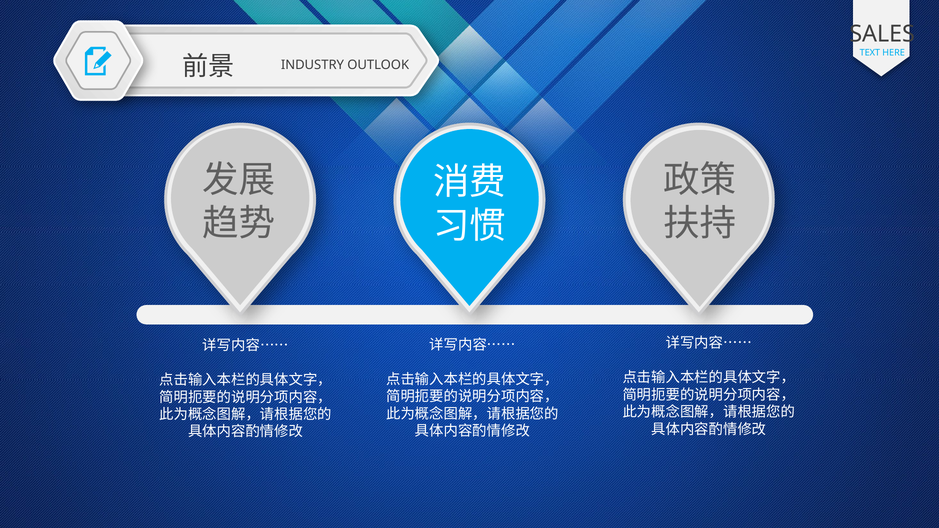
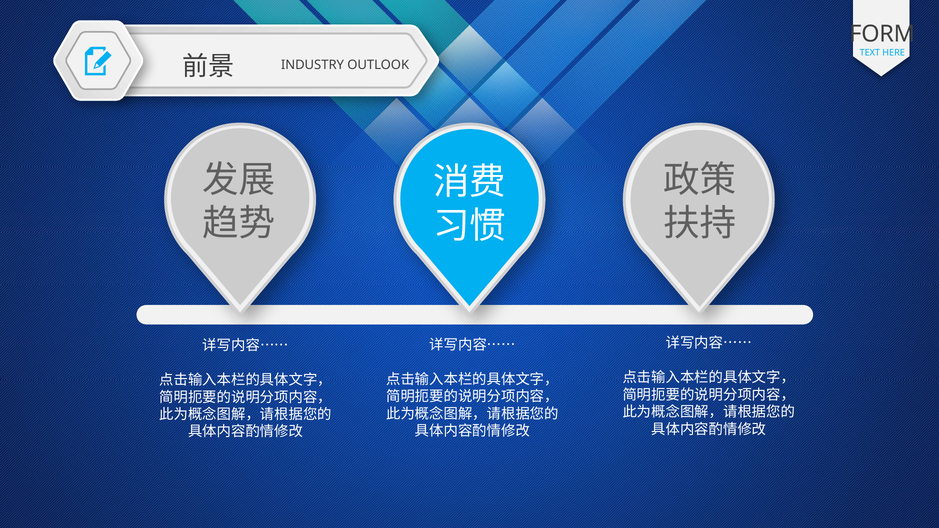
SALES: SALES -> FORM (882, 34)
